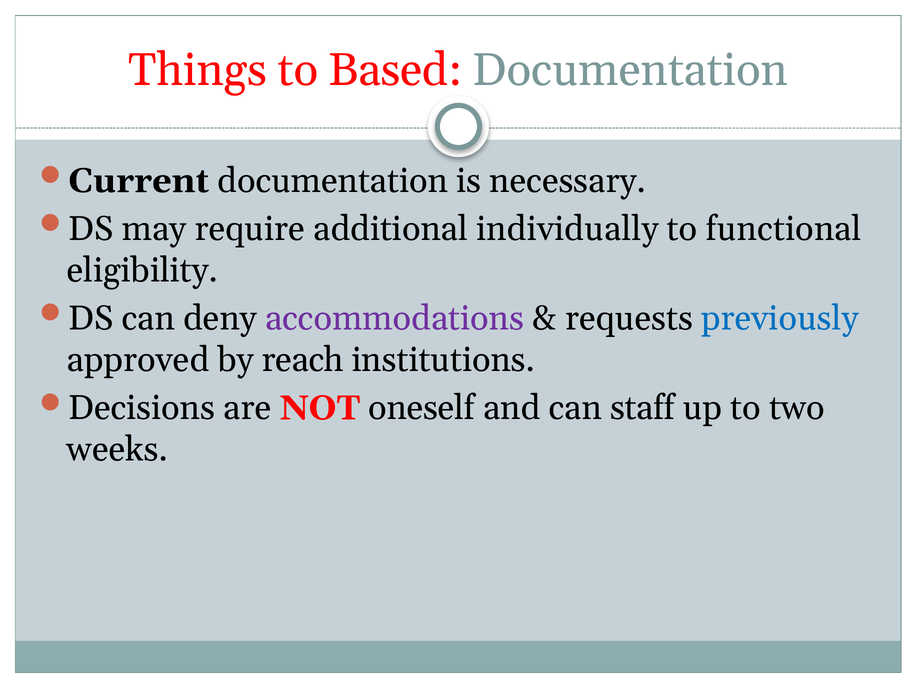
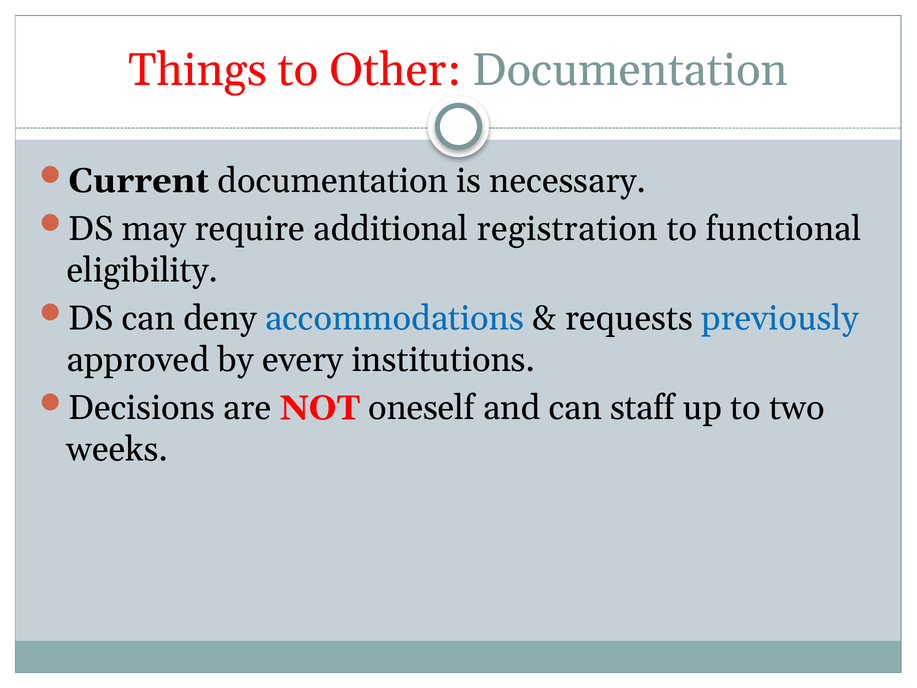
Based: Based -> Other (395, 70)
individually: individually -> registration (567, 229)
accommodations colour: purple -> blue (395, 318)
reach: reach -> every (303, 360)
